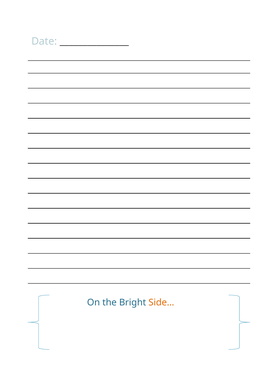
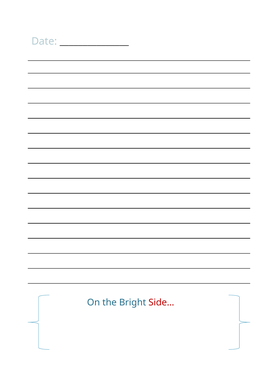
Side… colour: orange -> red (161, 303)
